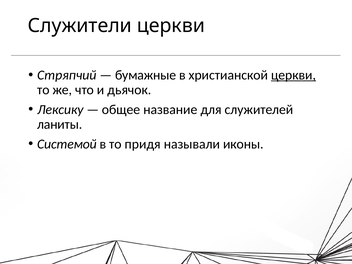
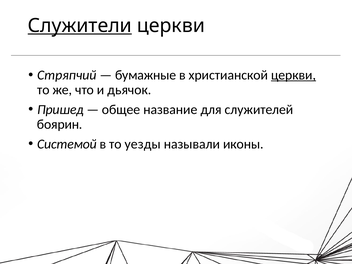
Служители underline: none -> present (80, 26)
Лексику: Лексику -> Пришед (60, 110)
ланиты: ланиты -> боярин (60, 124)
придя: придя -> уезды (143, 144)
